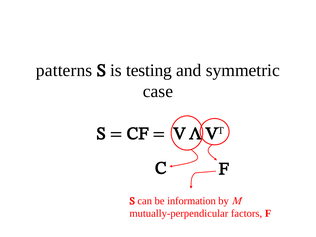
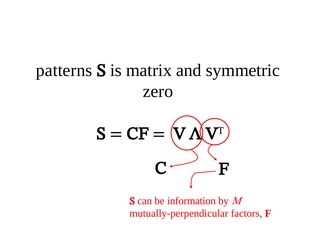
testing: testing -> matrix (149, 70)
case: case -> zero (158, 91)
